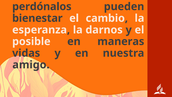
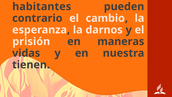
perdónalos: perdónalos -> habitantes (42, 7)
bienestar: bienestar -> contrario (37, 18)
posible: posible -> prisión (31, 41)
amigo: amigo -> tienen (31, 65)
